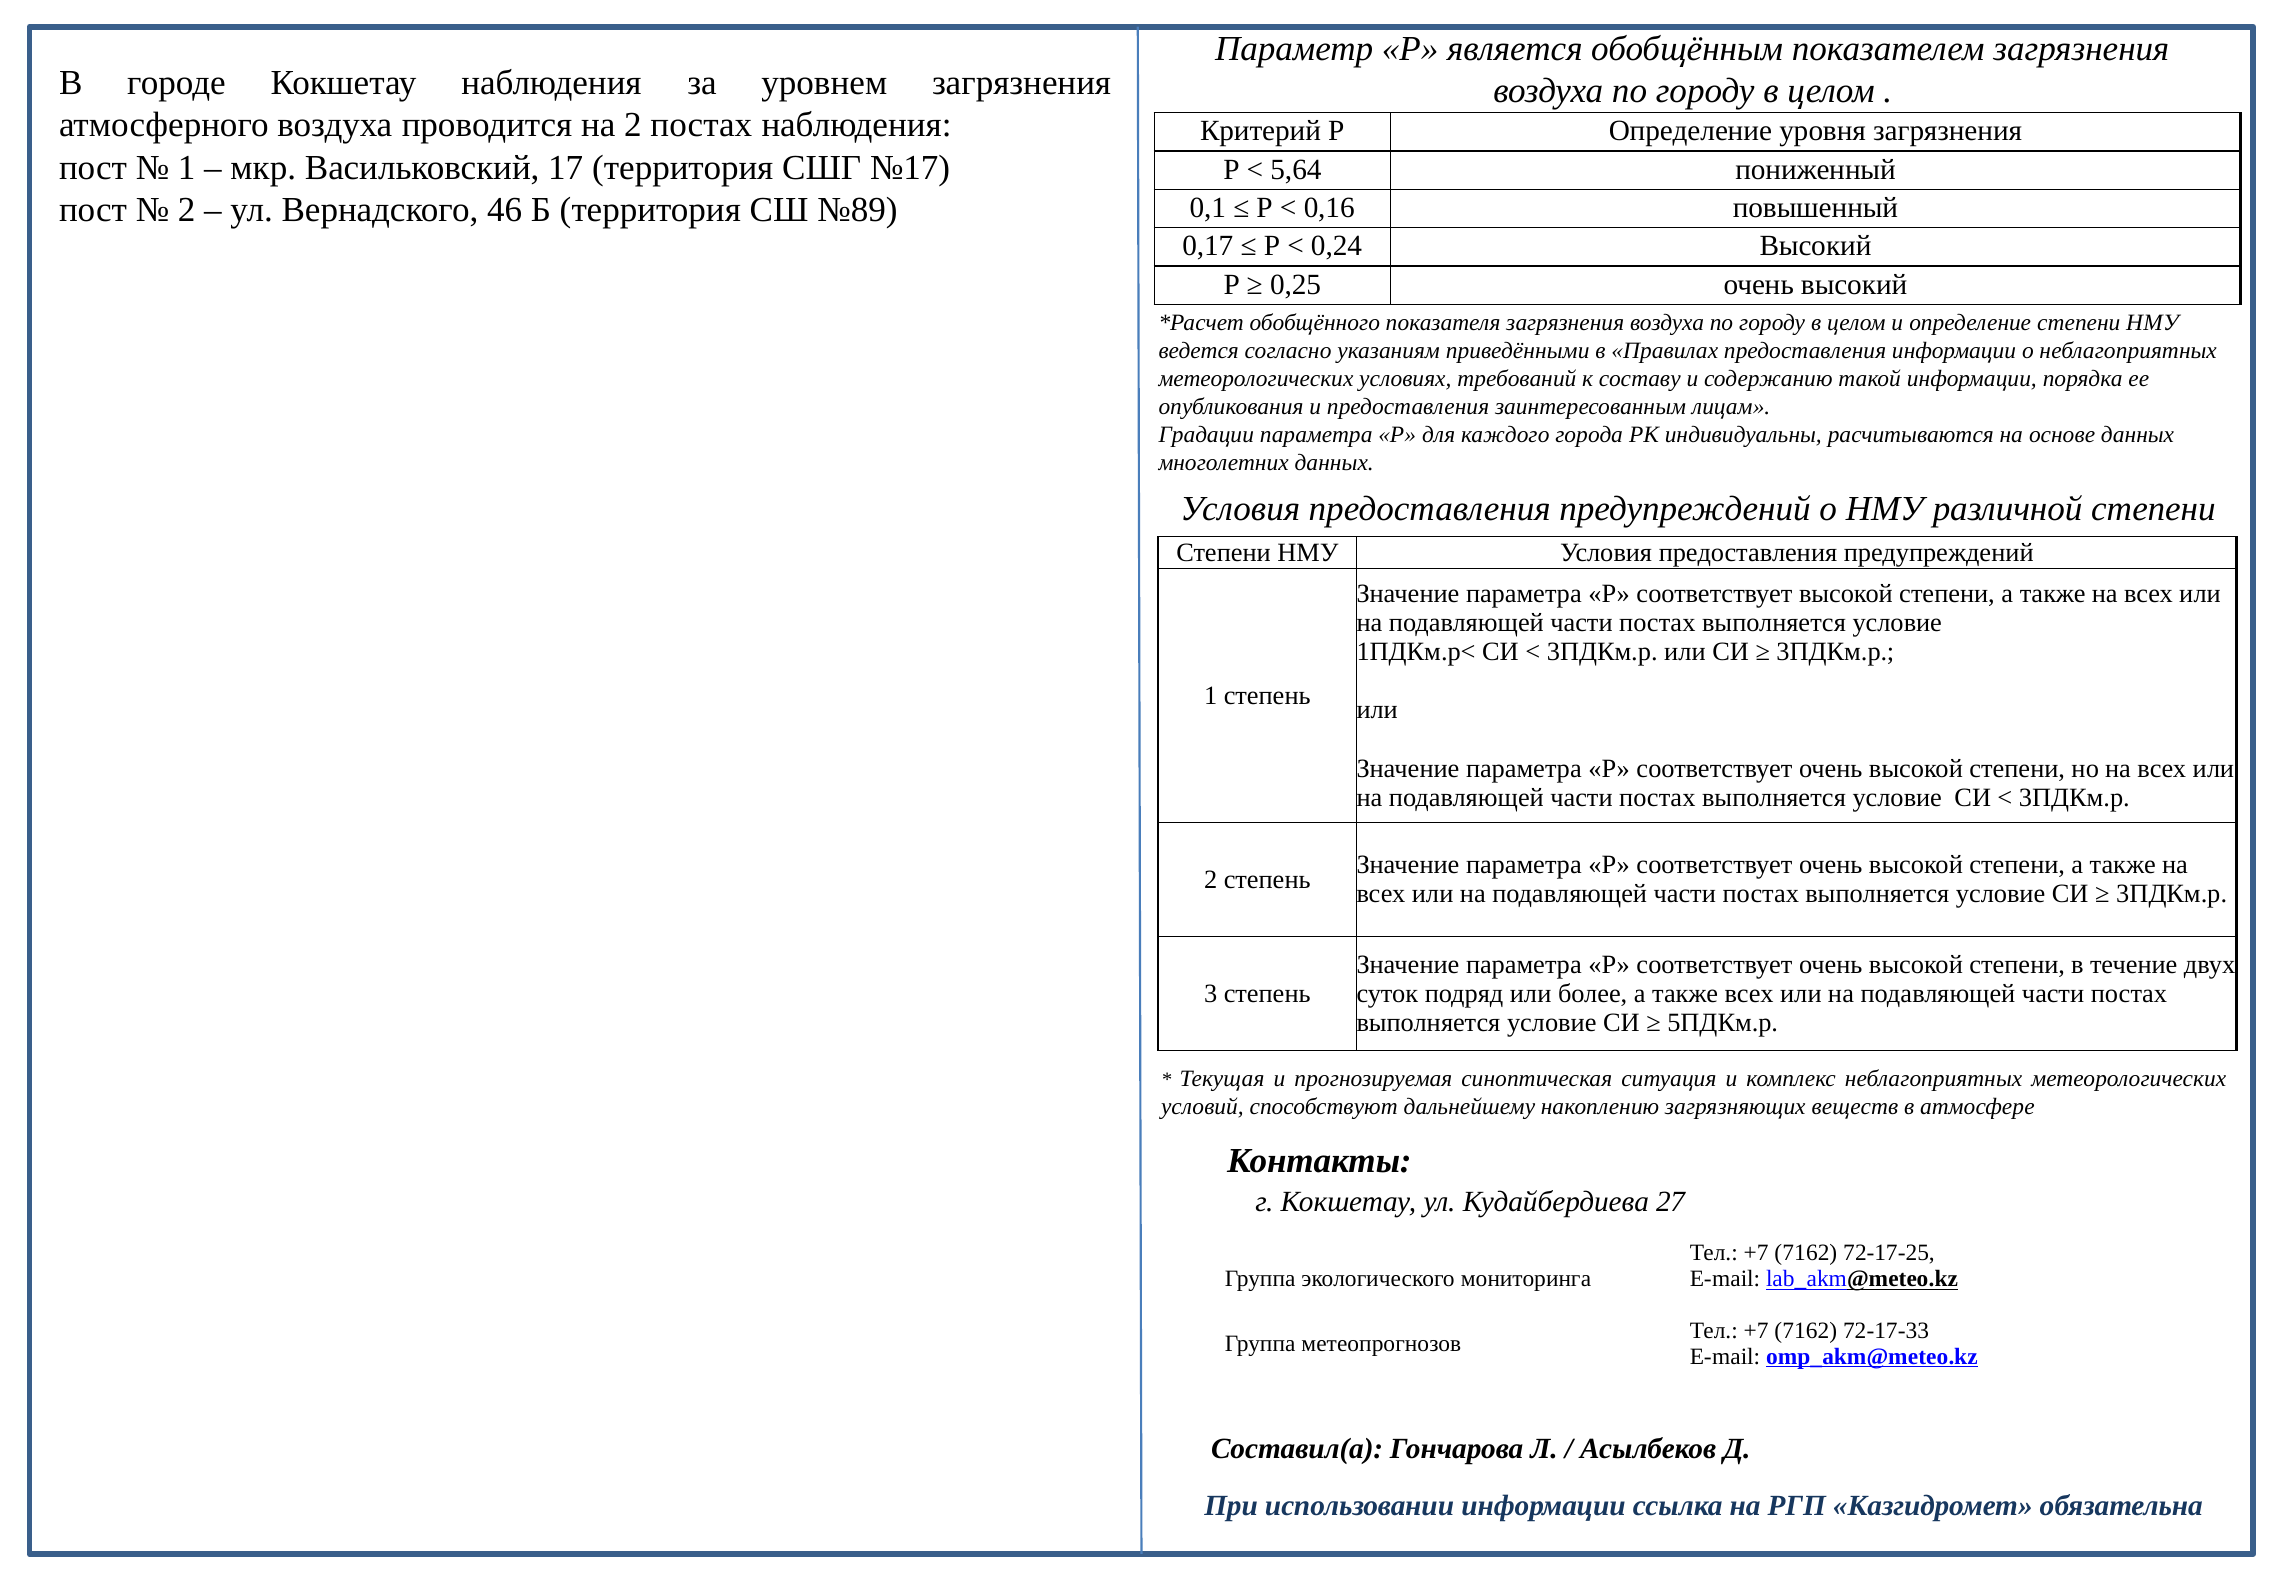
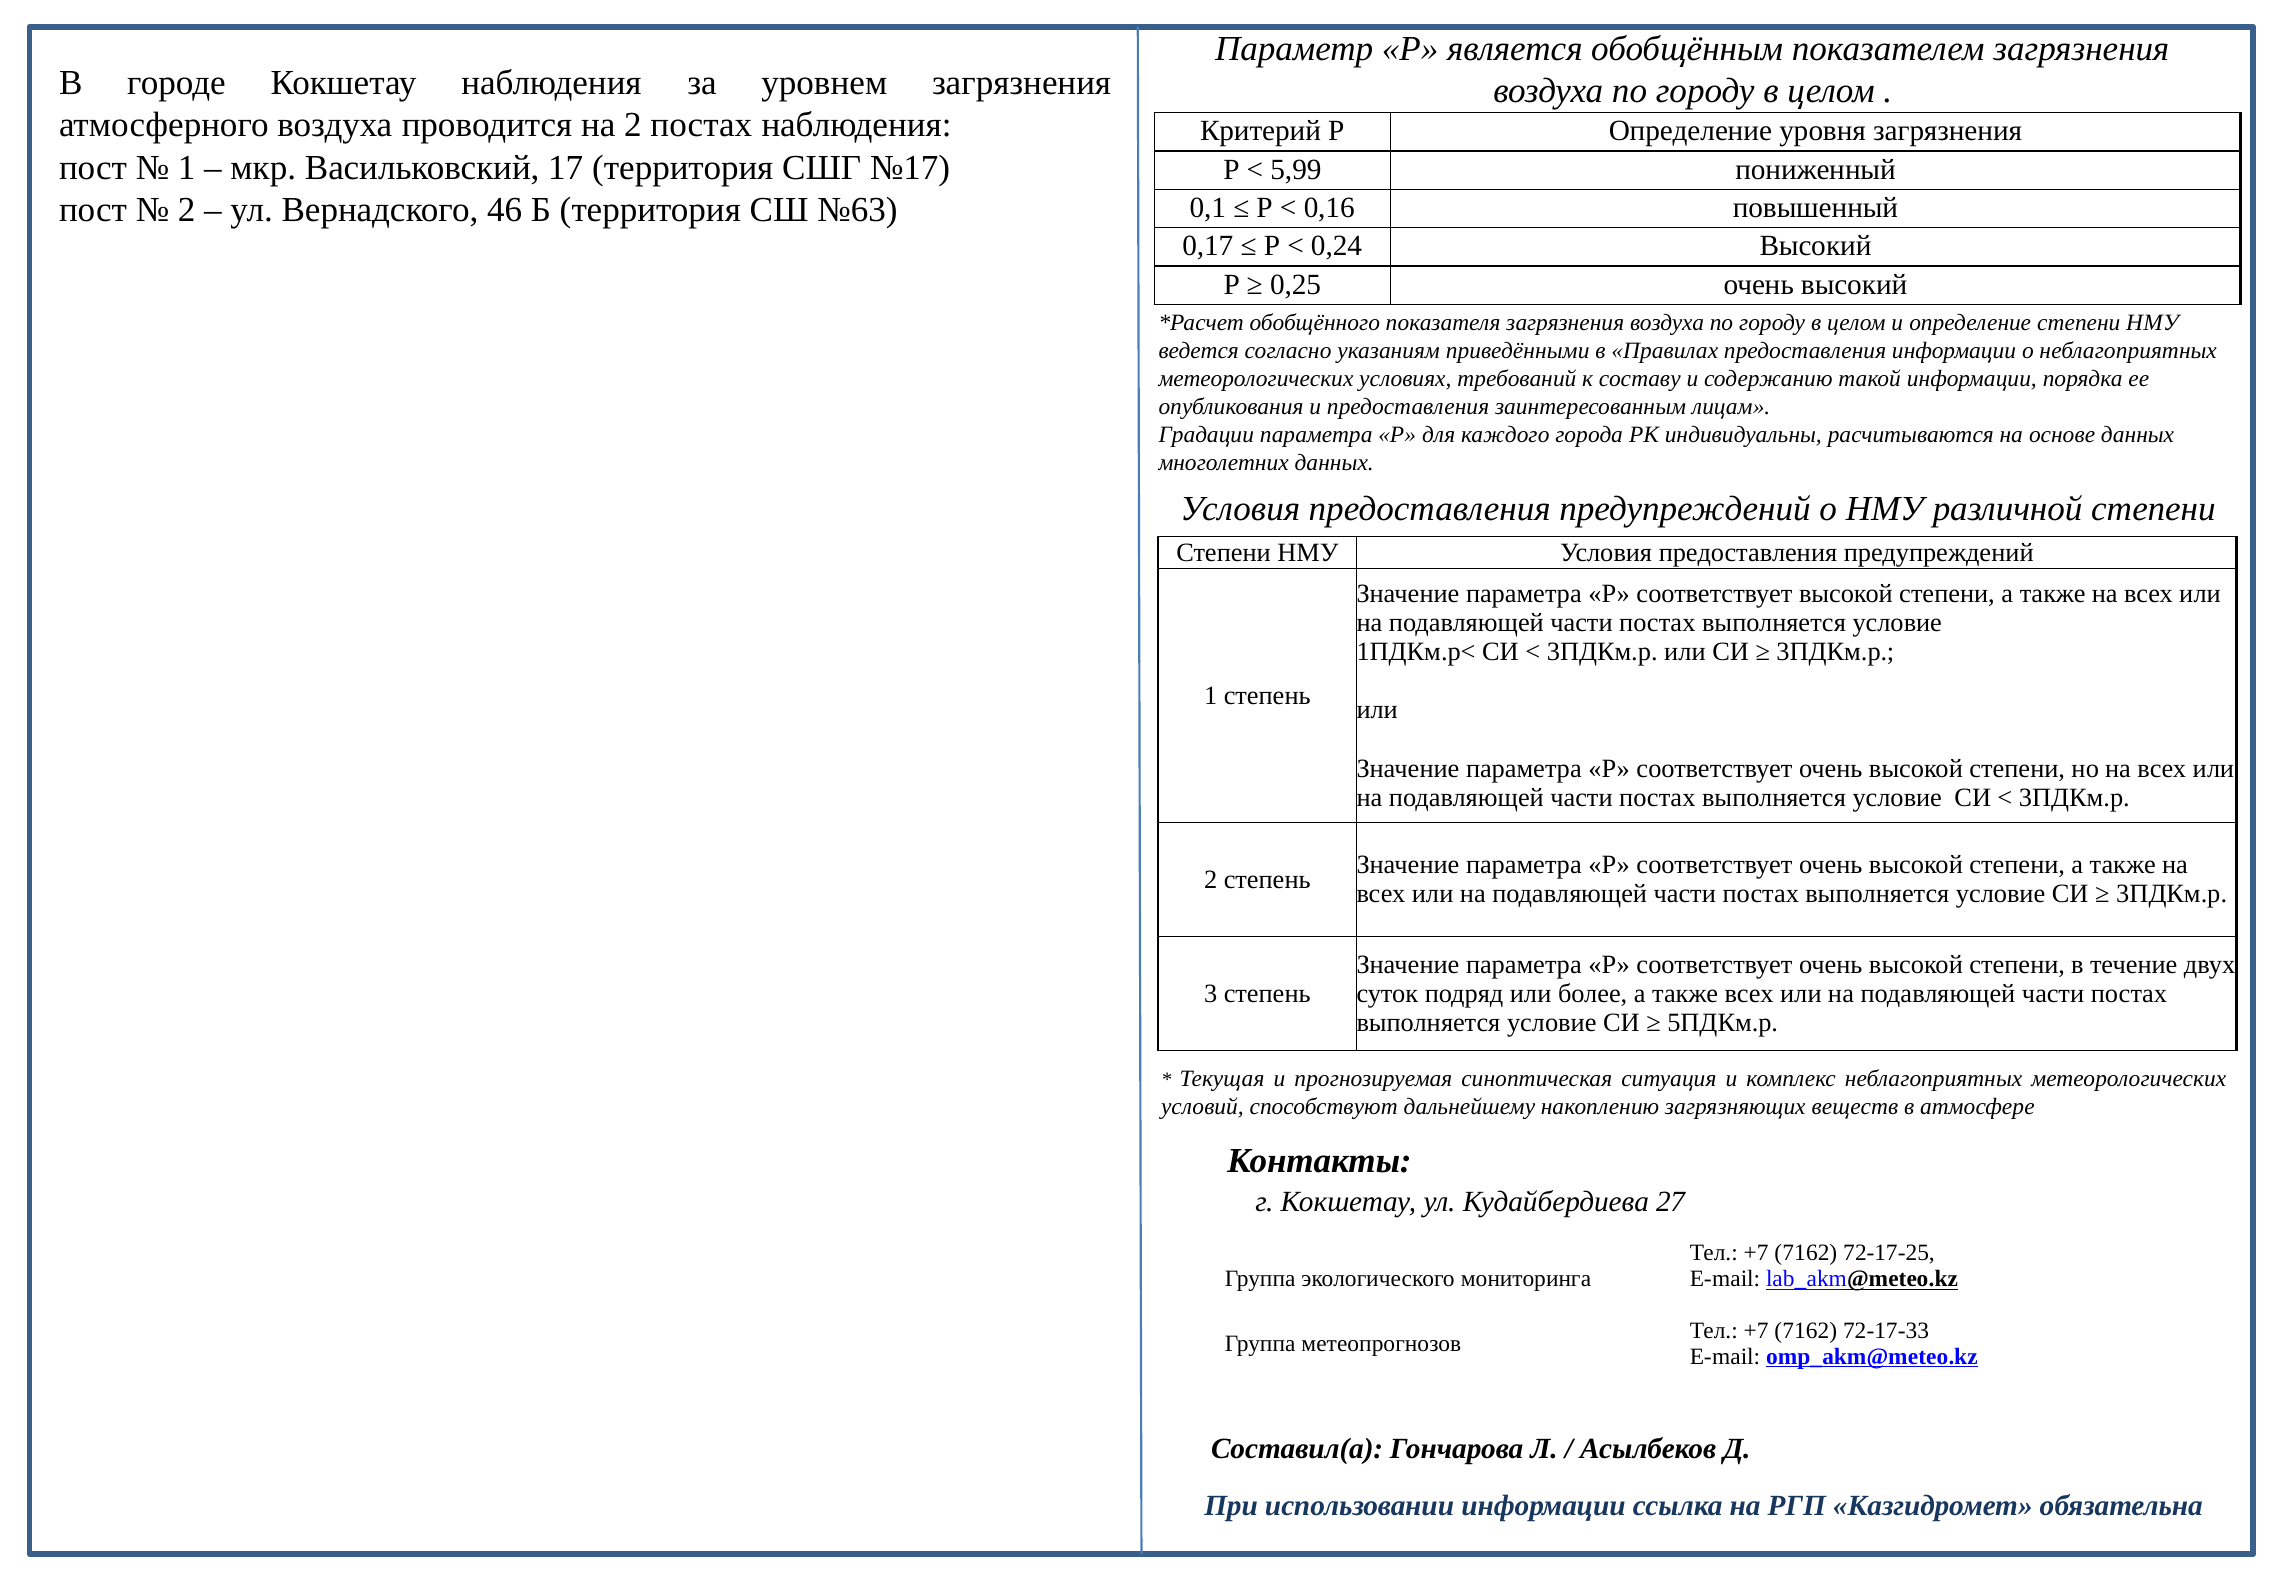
5,64: 5,64 -> 5,99 (1296, 170)
№89: №89 -> №63 (857, 210)
